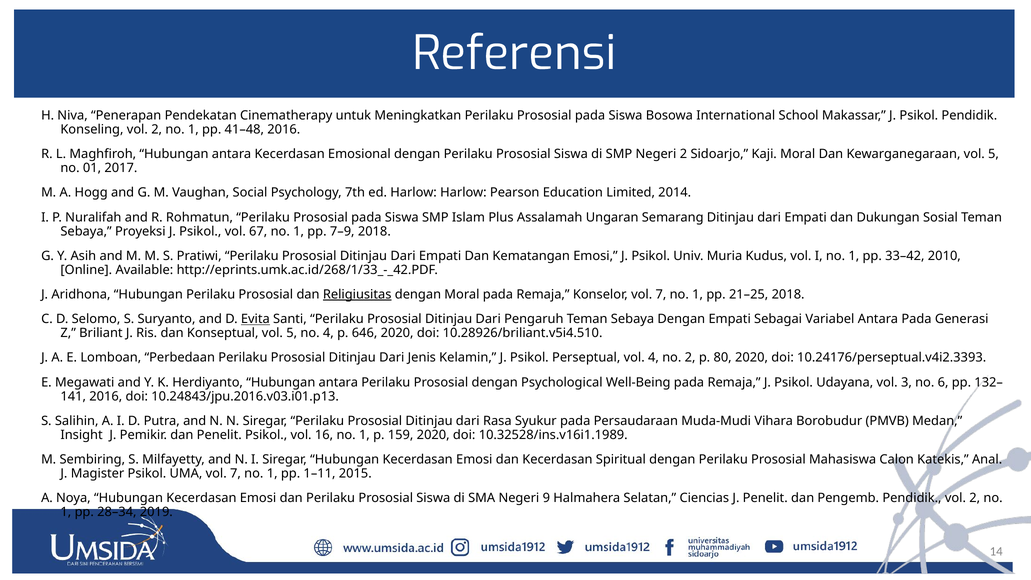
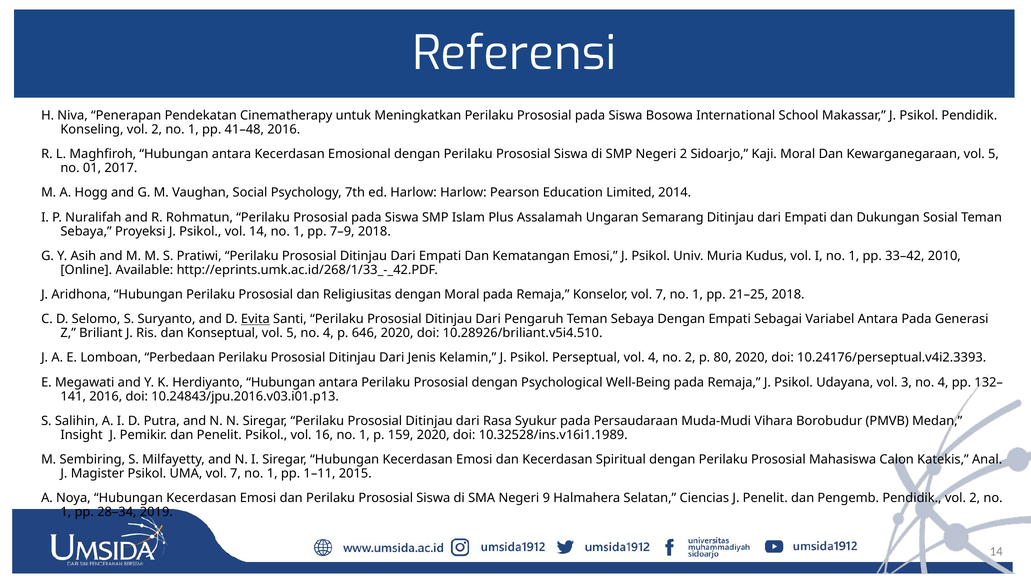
vol 67: 67 -> 14 (258, 231)
Religiusitas underline: present -> none (357, 294)
3 no 6: 6 -> 4 (943, 382)
